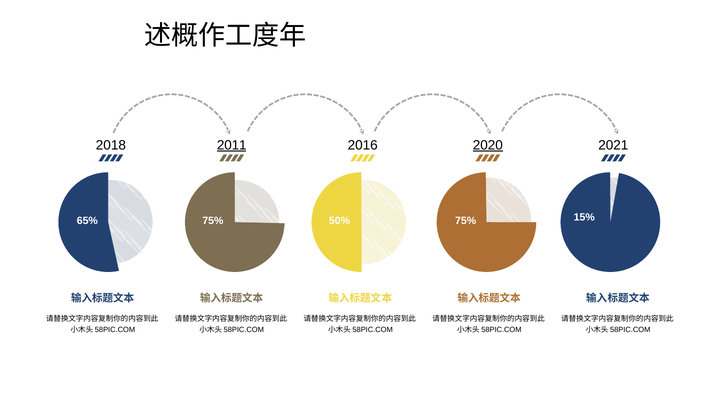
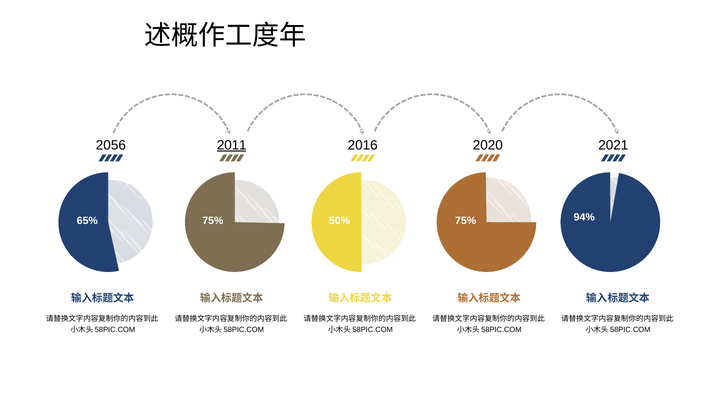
2018: 2018 -> 2056 (111, 145)
2020 underline: present -> none (488, 145)
15%: 15% -> 94% (584, 217)
